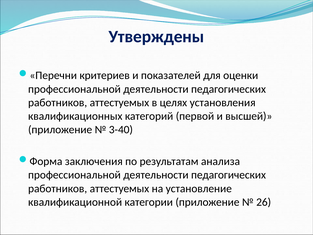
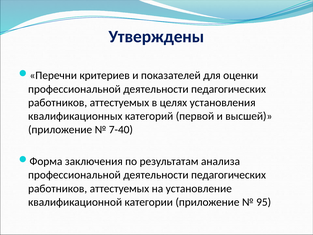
3-40: 3-40 -> 7-40 (121, 130)
26: 26 -> 95 (264, 202)
